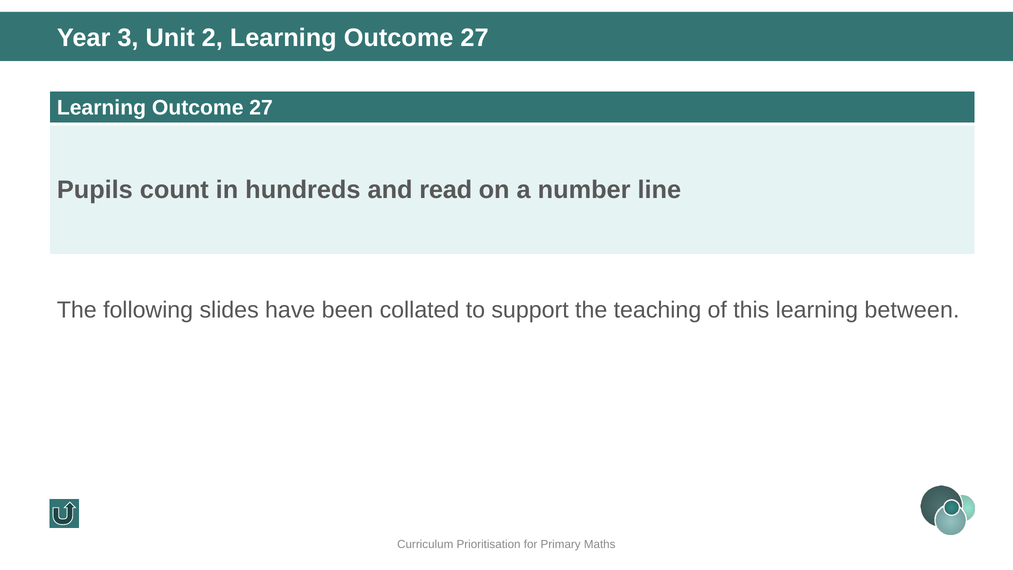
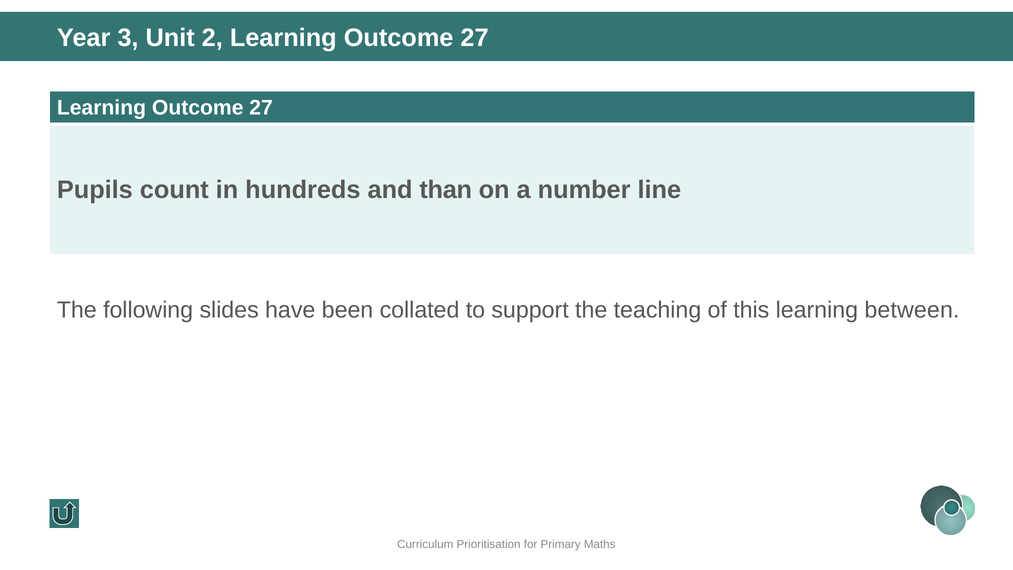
read: read -> than (446, 190)
